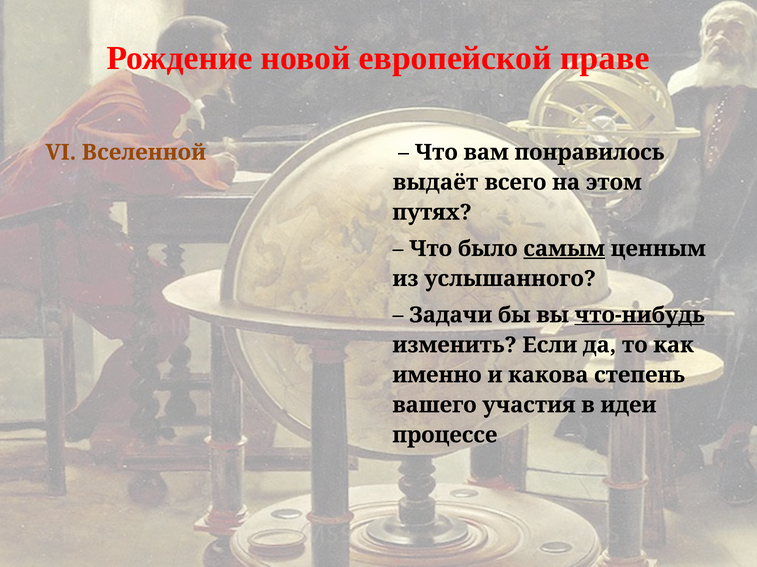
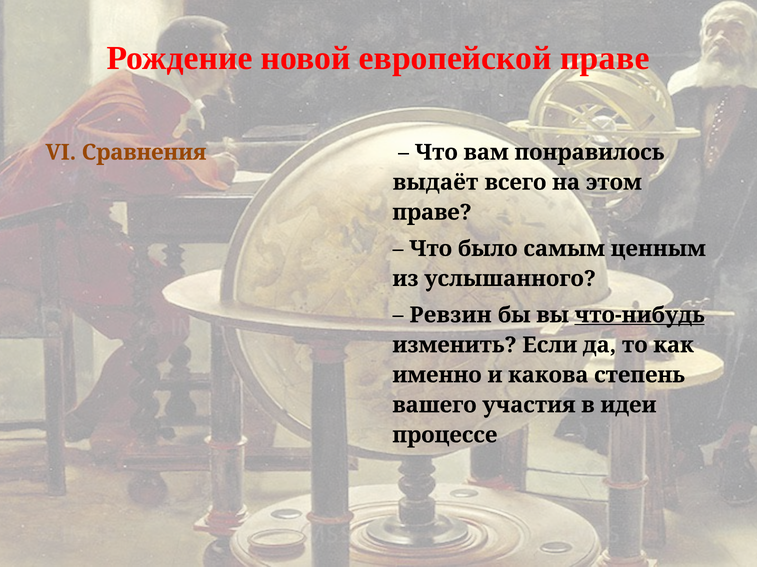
Вселенной: Вселенной -> Сравнения (144, 153)
путях: путях -> праве (432, 213)
самым underline: present -> none (564, 249)
Задачи: Задачи -> Ревзин (451, 315)
